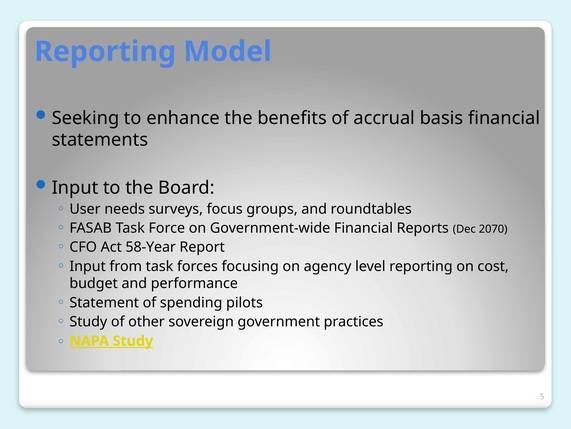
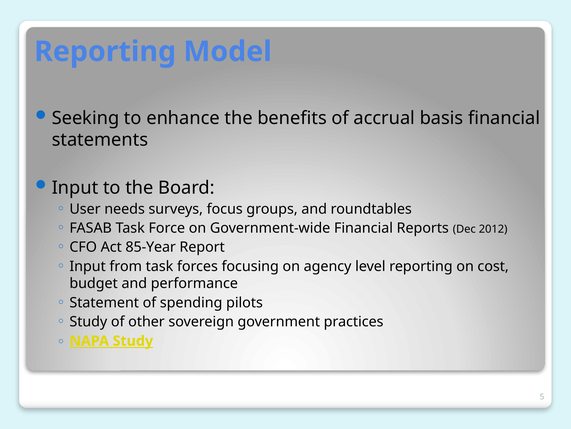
2070: 2070 -> 2012 (493, 229)
58-Year: 58-Year -> 85-Year (151, 247)
